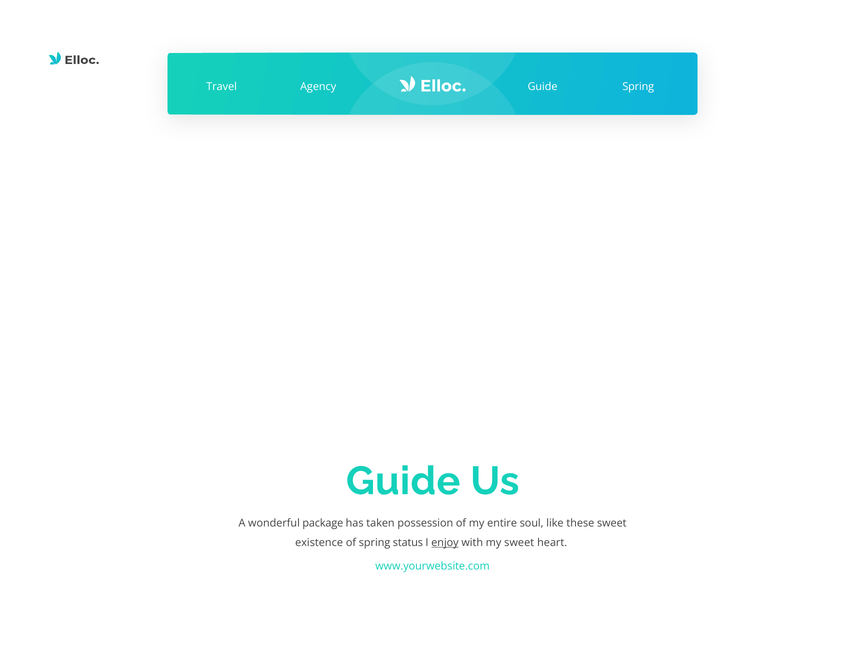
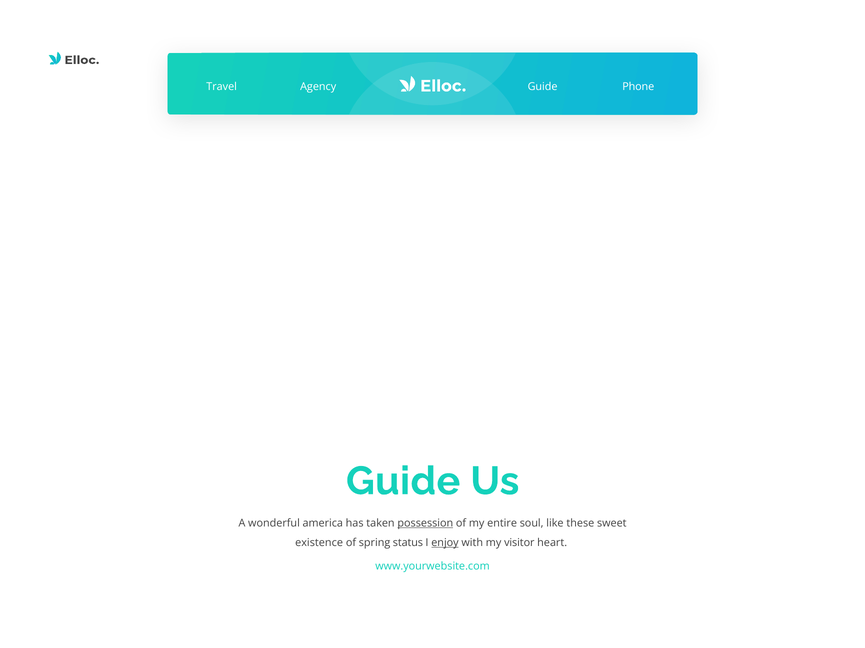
Guide Spring: Spring -> Phone (638, 87)
package: package -> america (323, 524)
possession underline: none -> present (425, 524)
my sweet: sweet -> visitor (519, 543)
